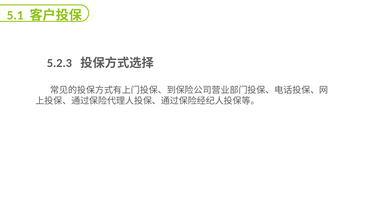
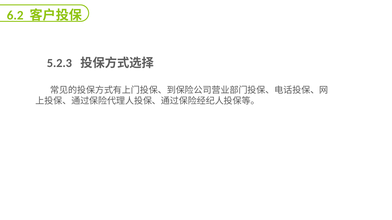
5.1: 5.1 -> 6.2 (15, 15)
